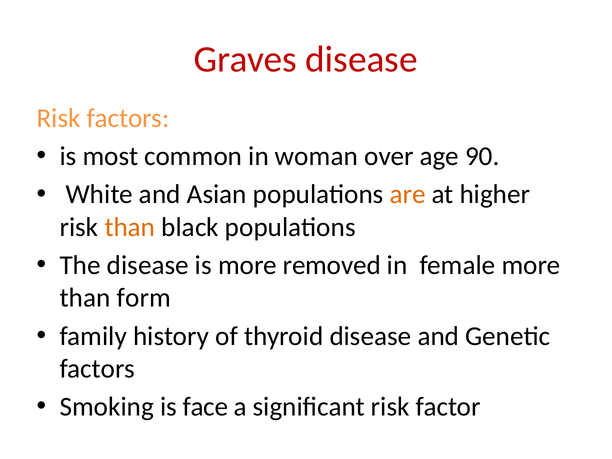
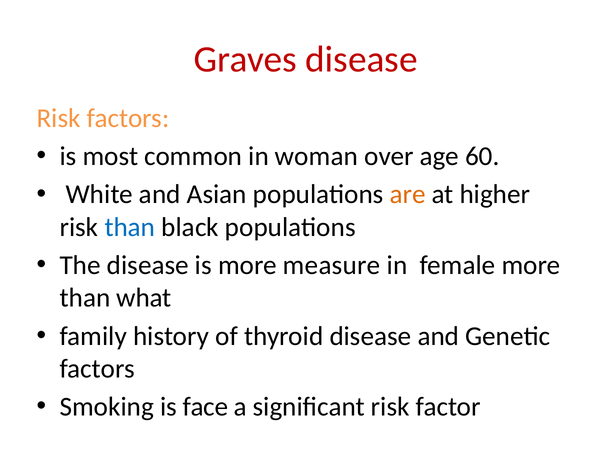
90: 90 -> 60 (482, 156)
than colour: orange -> blue (130, 227)
removed: removed -> measure (332, 265)
form: form -> what (144, 298)
